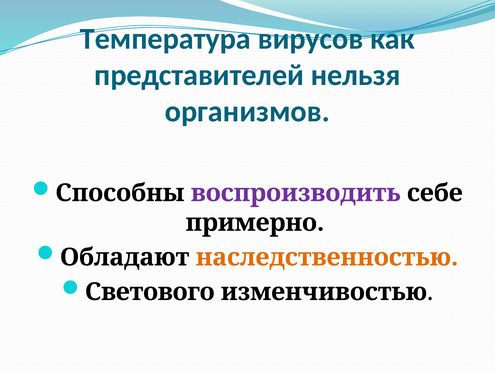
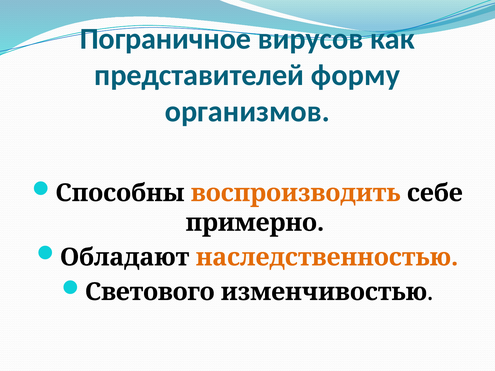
Температура: Температура -> Пограничное (165, 39)
нельзя: нельзя -> форму (356, 75)
воспроизводить colour: purple -> orange (296, 193)
